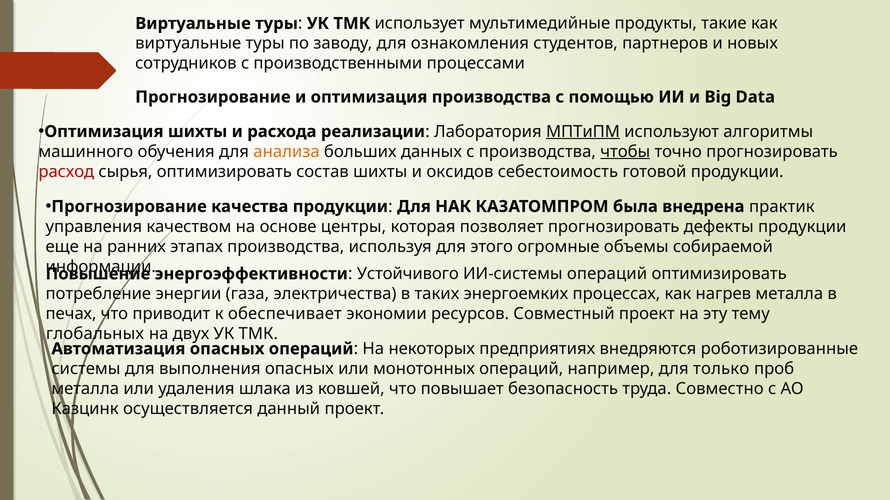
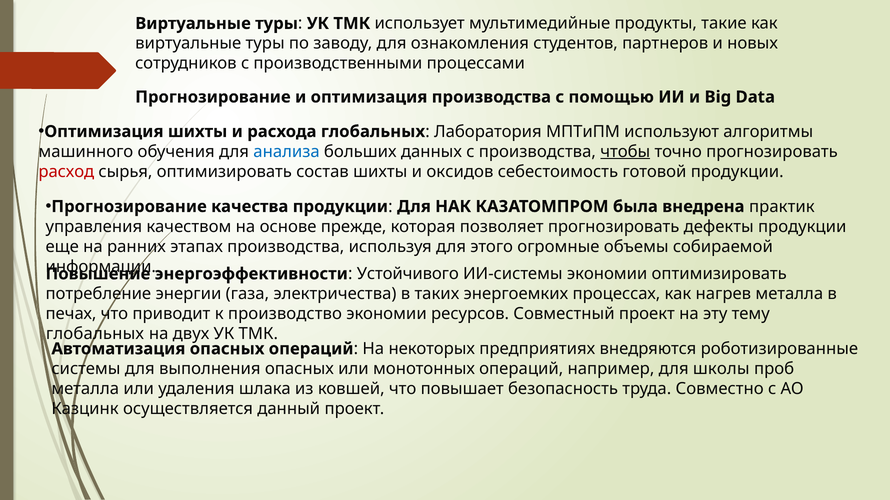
расхода реализации: реализации -> глобальных (373, 132)
МПТиПМ underline: present -> none (583, 132)
анализа colour: orange -> blue (287, 152)
центры: центры -> прежде (354, 227)
ИИ-системы операций: операций -> экономии (607, 274)
обеспечивает: обеспечивает -> производство (285, 314)
только: только -> школы (721, 369)
